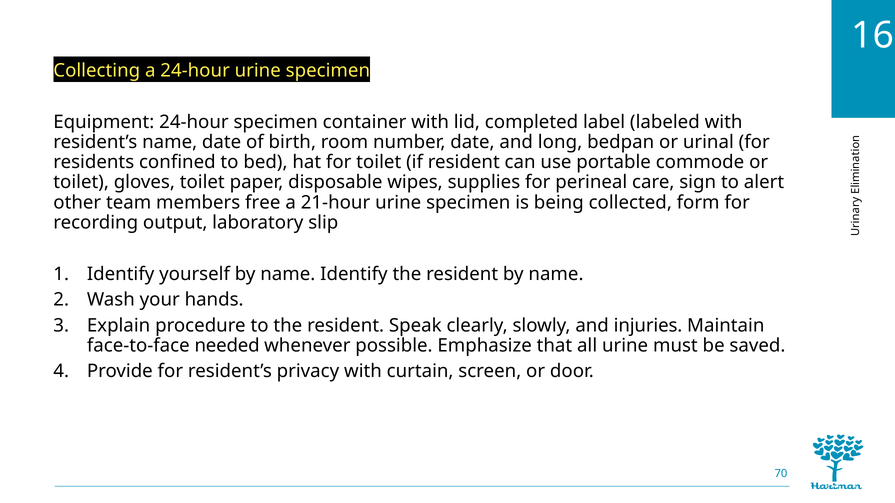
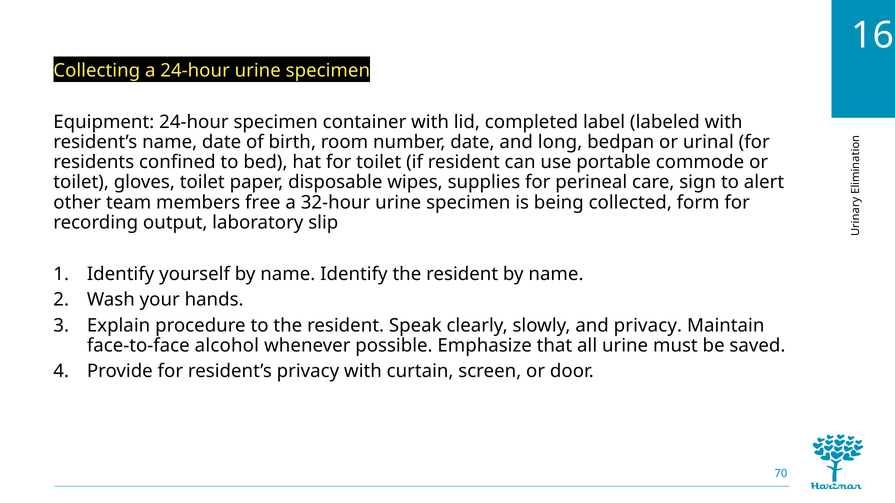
21-hour: 21-hour -> 32-hour (335, 203)
and injuries: injuries -> privacy (648, 326)
needed: needed -> alcohol (227, 346)
